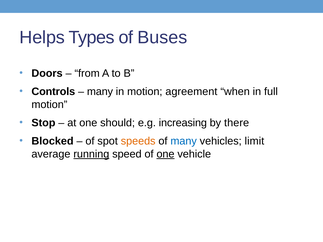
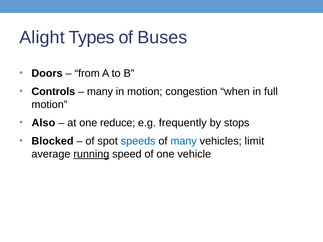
Helps: Helps -> Alight (42, 38)
agreement: agreement -> congestion (191, 92)
Stop: Stop -> Also (43, 123)
should: should -> reduce (118, 123)
increasing: increasing -> frequently (183, 123)
there: there -> stops (237, 123)
speeds colour: orange -> blue (138, 141)
one underline: present -> none (165, 154)
